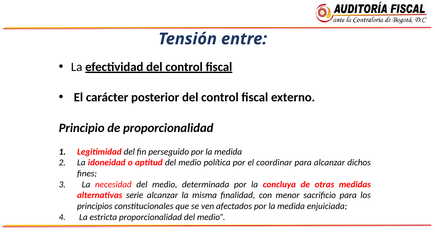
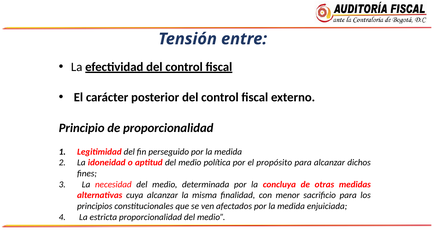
coordinar: coordinar -> propósito (274, 162)
serie: serie -> cuya (135, 195)
